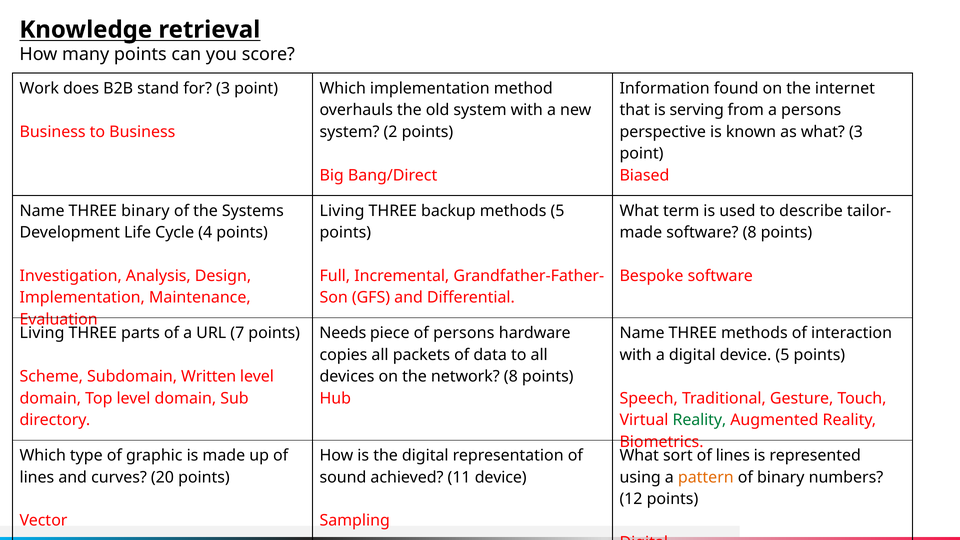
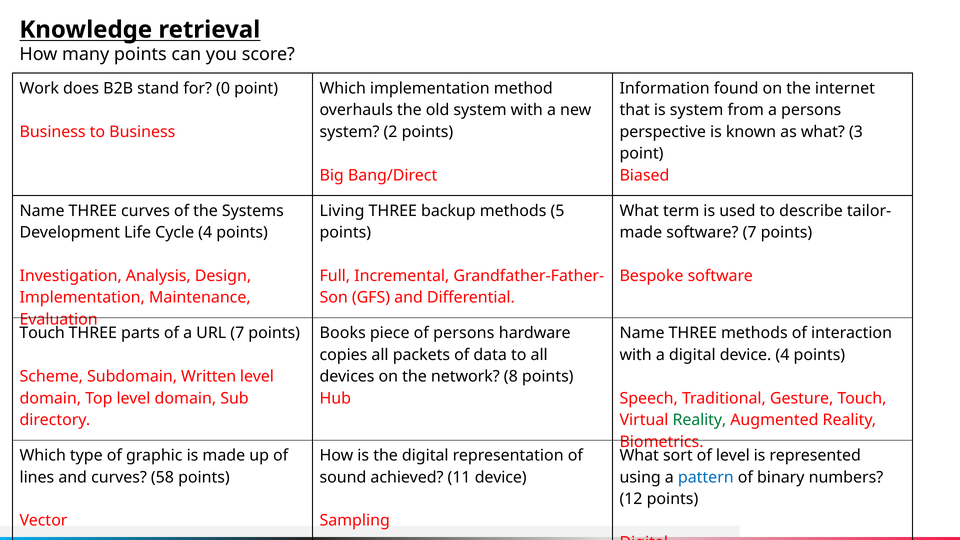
for 3: 3 -> 0 (223, 88)
is serving: serving -> system (697, 110)
THREE binary: binary -> curves (146, 211)
software 8: 8 -> 7 (750, 233)
Living: Living -> Touch (42, 333)
Needs: Needs -> Books (343, 333)
device 5: 5 -> 4 (782, 355)
sort of lines: lines -> level (733, 456)
20: 20 -> 58 (162, 477)
pattern colour: orange -> blue (706, 477)
